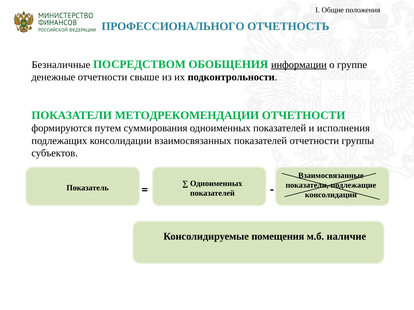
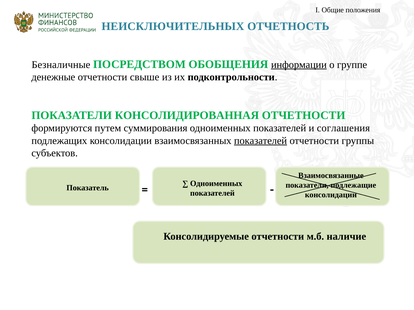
ПРОФЕССИОНАЛЬНОГО: ПРОФЕССИОНАЛЬНОГО -> НЕИСКЛЮЧИТЕЛЬНЫХ (173, 26)
МЕТОДРЕКОМЕНДАЦИИ: МЕТОДРЕКОМЕНДАЦИИ -> КОНСОЛИДИРОВАННАЯ (187, 115)
исполнения: исполнения -> соглашения (343, 128)
показателей underline: none -> present (261, 141)
Консолидируемые помещения: помещения -> отчетности (278, 237)
